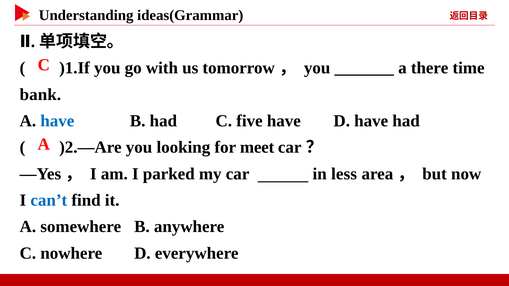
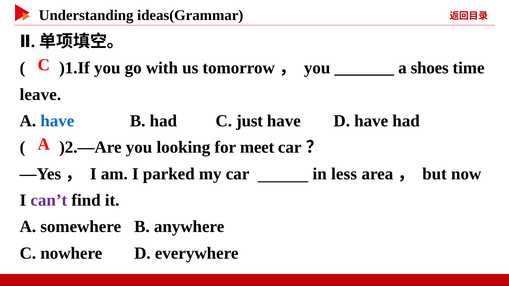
there: there -> shoes (430, 68)
bank: bank -> leave (40, 95)
five: five -> just (250, 121)
can’t colour: blue -> purple (49, 200)
